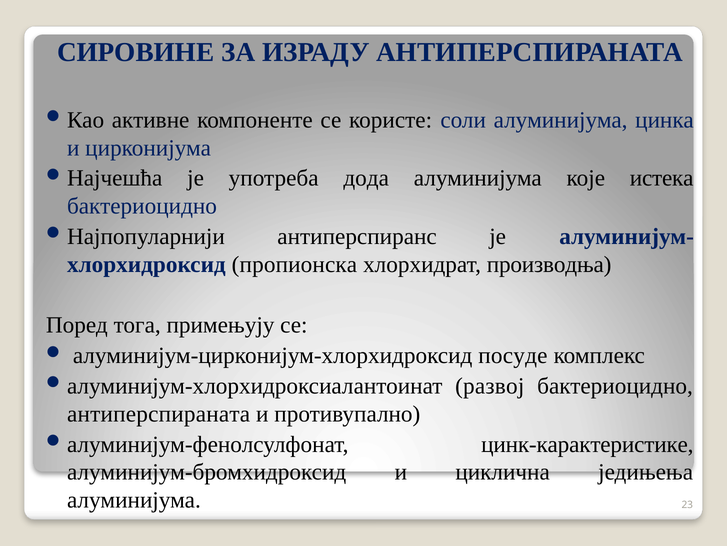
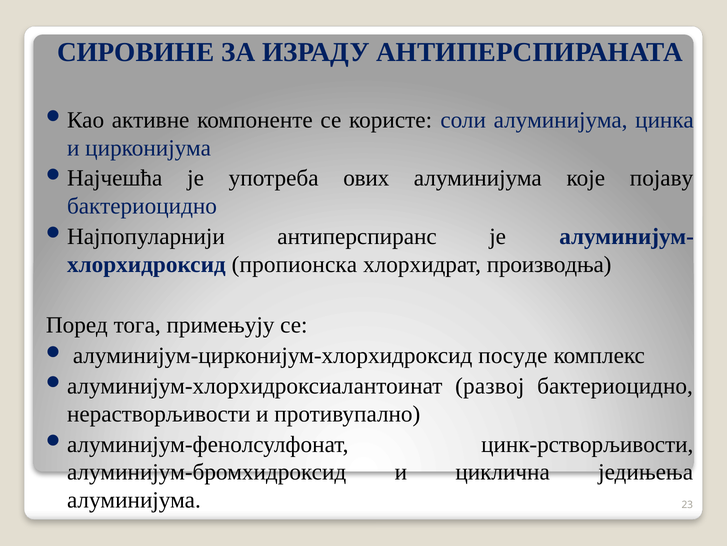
дода: дода -> ових (366, 178)
истека: истека -> појаву (662, 178)
антиперспираната: антиперспираната -> нерастворљивости (159, 413)
цинк-карактеристике: цинк-карактеристике -> цинк-рстворљивости (587, 444)
